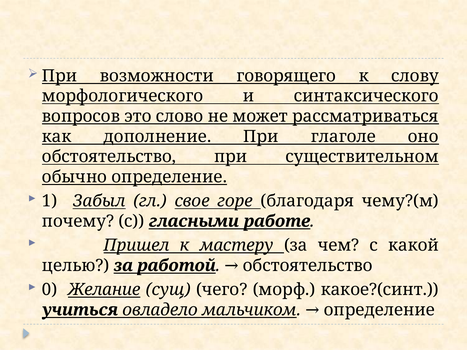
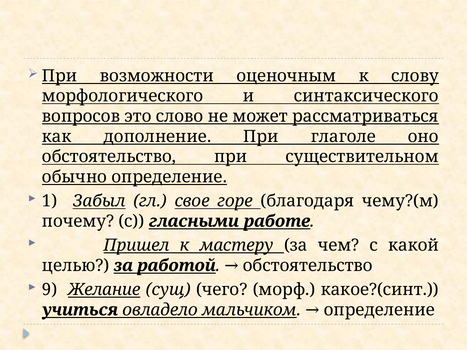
говорящего: говорящего -> оценочным (286, 76)
0: 0 -> 9 (50, 290)
